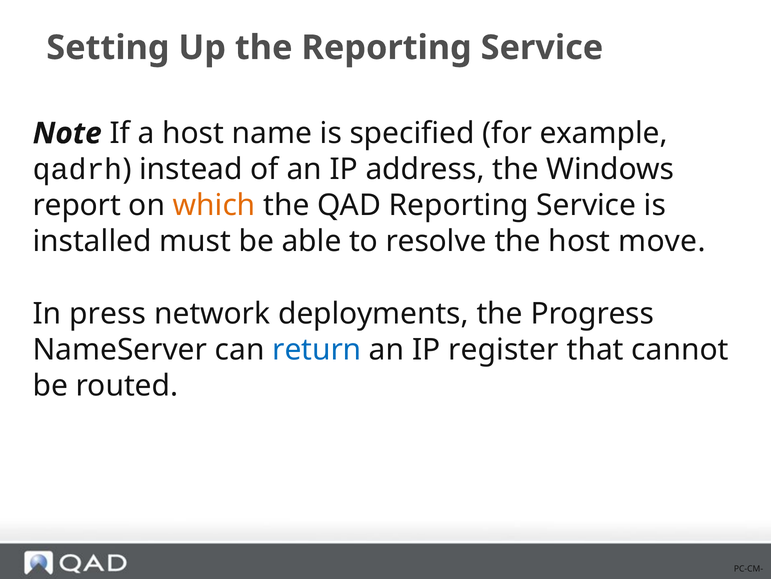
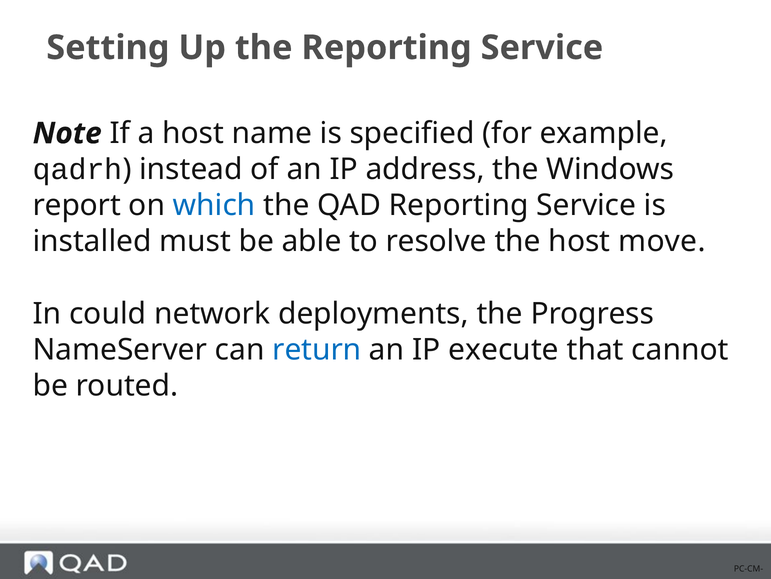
which colour: orange -> blue (214, 205)
press: press -> could (108, 313)
register: register -> execute (503, 349)
